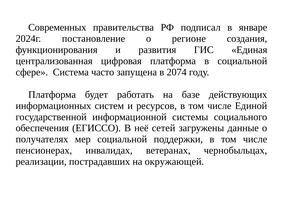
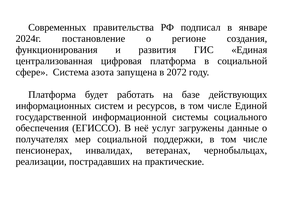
часто: часто -> азота (103, 72)
2074: 2074 -> 2072 (177, 72)
сетей: сетей -> услуг (164, 128)
окружающей: окружающей -> практические (174, 161)
